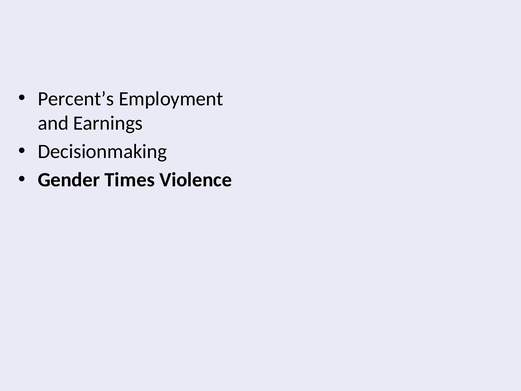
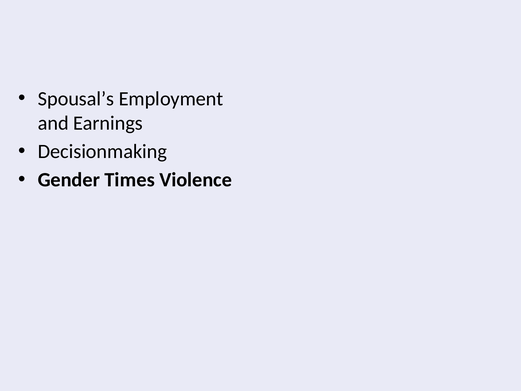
Percent’s: Percent’s -> Spousal’s (76, 99)
